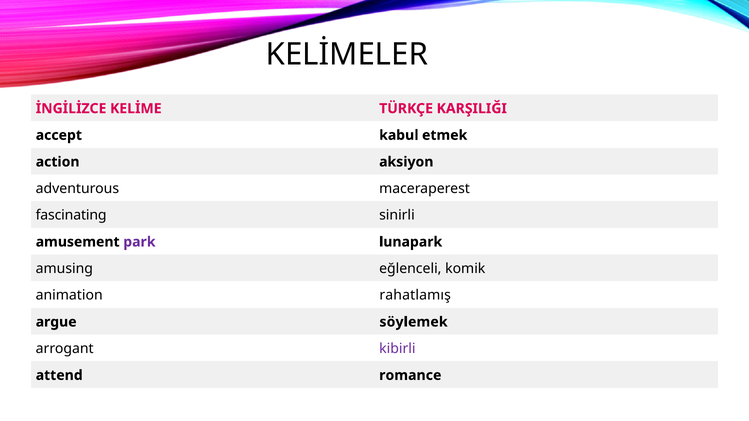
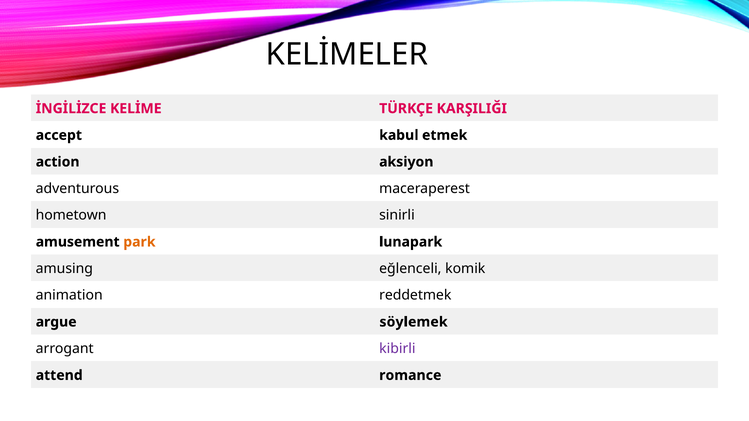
fascinating: fascinating -> hometown (71, 215)
park colour: purple -> orange (139, 242)
rahatlamış: rahatlamış -> reddetmek (415, 295)
